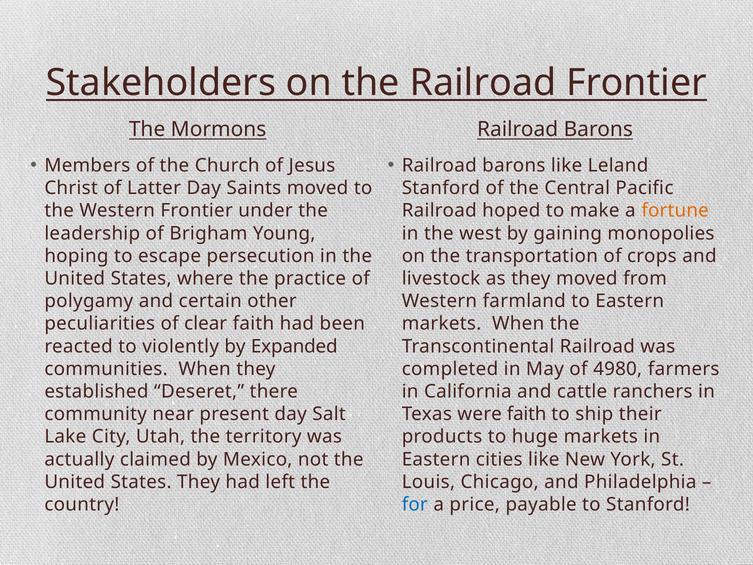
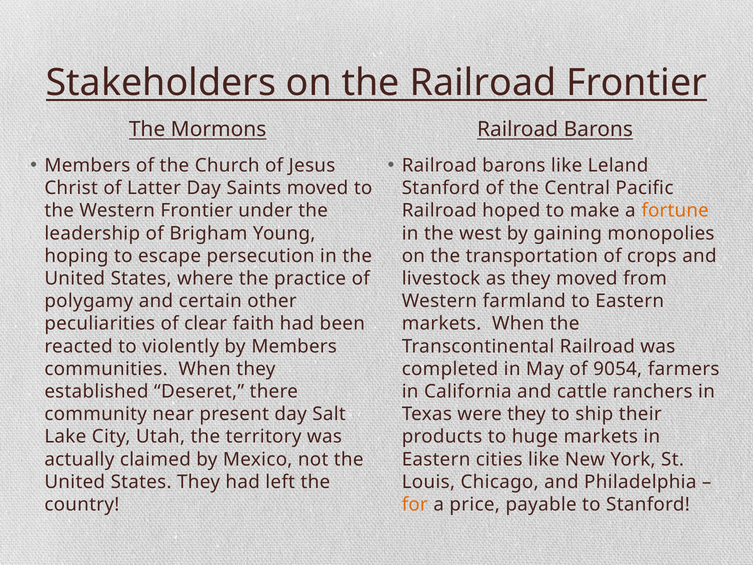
by Expanded: Expanded -> Members (294, 346)
4980: 4980 -> 9054 (618, 369)
were faith: faith -> they (527, 414)
for colour: blue -> orange (415, 504)
